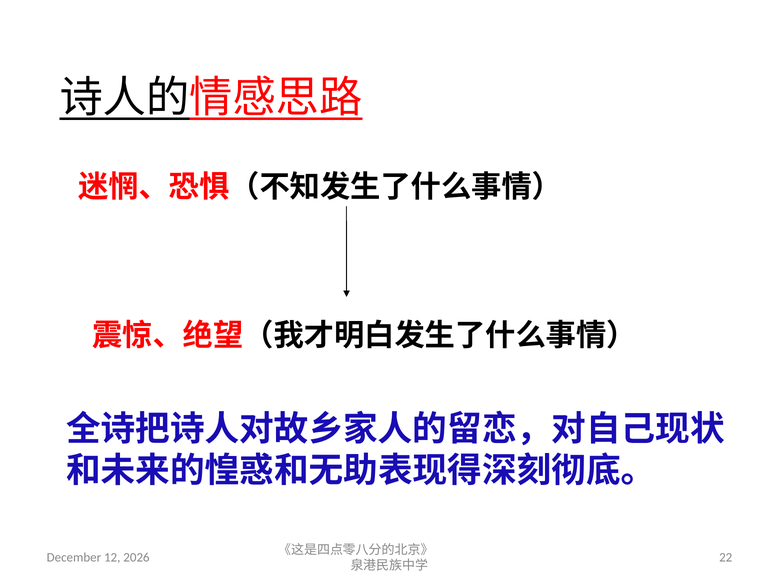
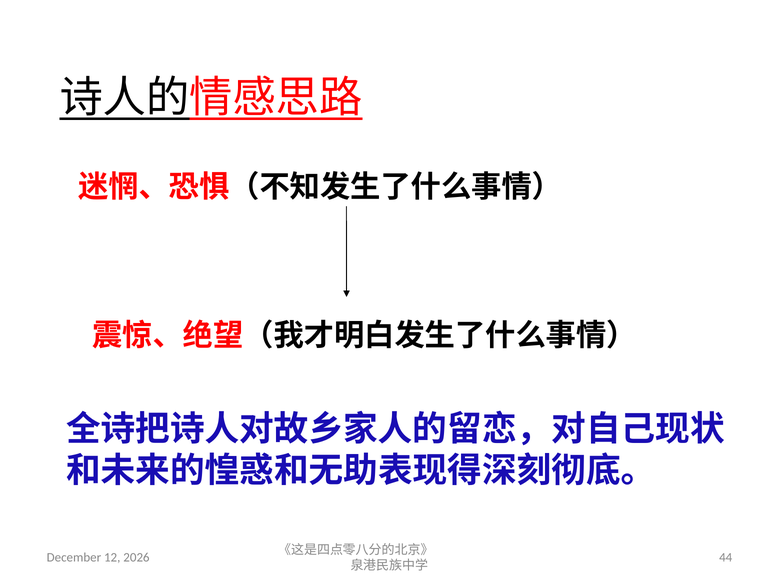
22: 22 -> 44 (726, 558)
